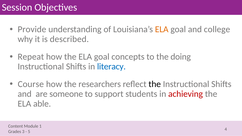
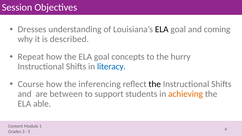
Provide: Provide -> Dresses (32, 29)
ELA colour: orange -> black (162, 29)
college: college -> coming (217, 29)
doing: doing -> hurry (181, 57)
researchers: researchers -> inferencing (100, 84)
someone: someone -> between (66, 94)
achieving colour: red -> orange (186, 94)
